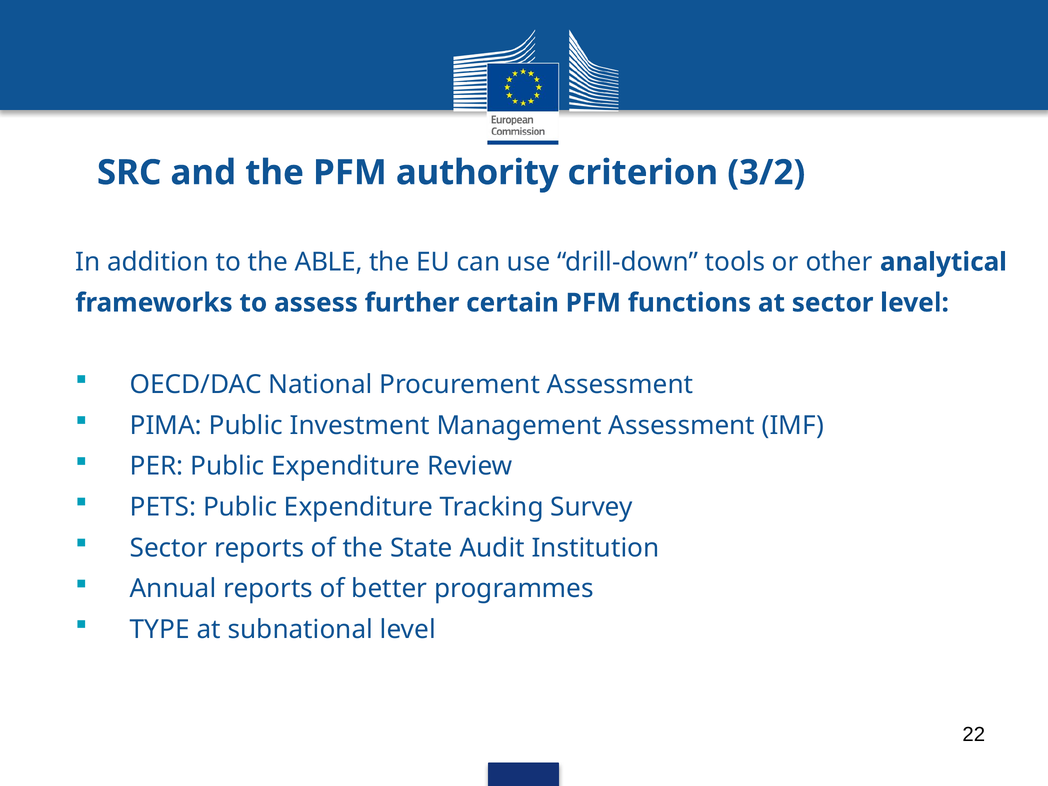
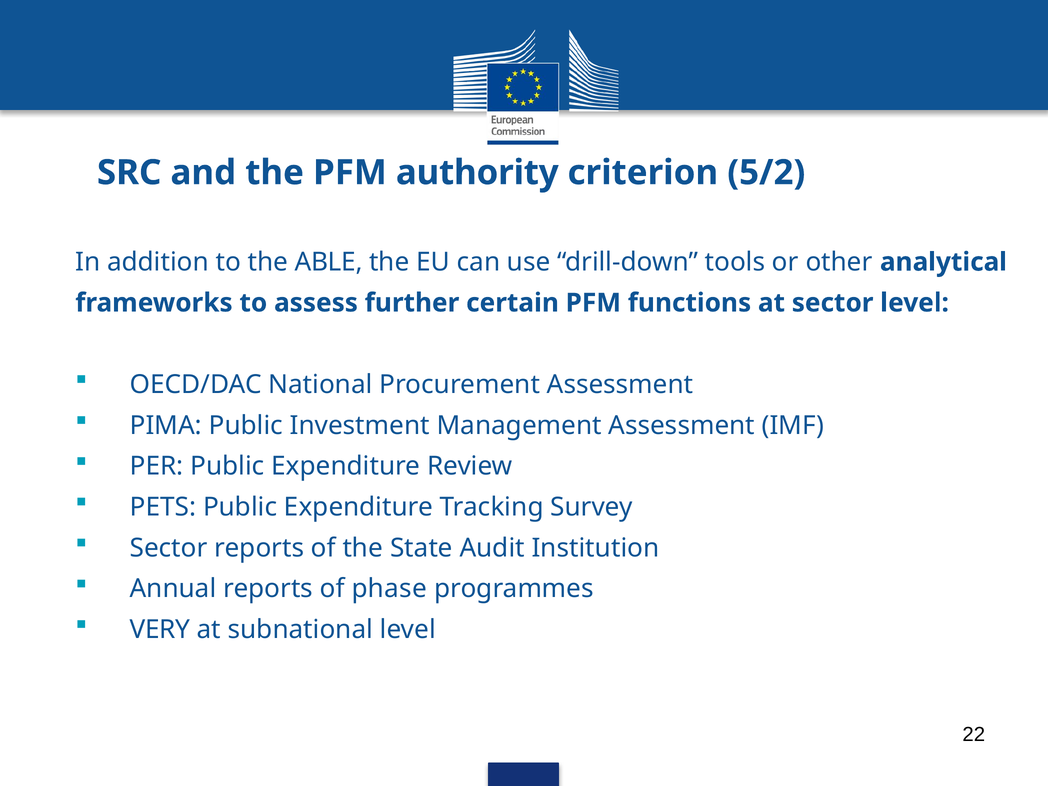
3/2: 3/2 -> 5/2 (766, 173)
better: better -> phase (389, 589)
TYPE: TYPE -> VERY (160, 630)
